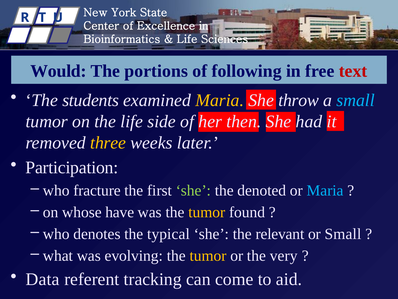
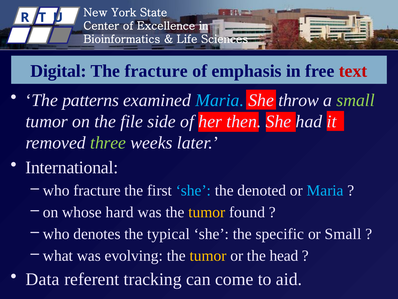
Would: Would -> Digital (58, 71)
The portions: portions -> fracture (156, 71)
following: following -> emphasis (247, 71)
students: students -> patterns (91, 100)
Maria colour: yellow -> light blue (220, 100)
small colour: light blue -> light green (356, 100)
the life: life -> file (132, 121)
three colour: yellow -> light green (108, 143)
Participation: Participation -> International (72, 167)
she colour: light green -> light blue (193, 190)
have: have -> hard (120, 212)
relevant: relevant -> specific (280, 234)
very: very -> head (284, 255)
